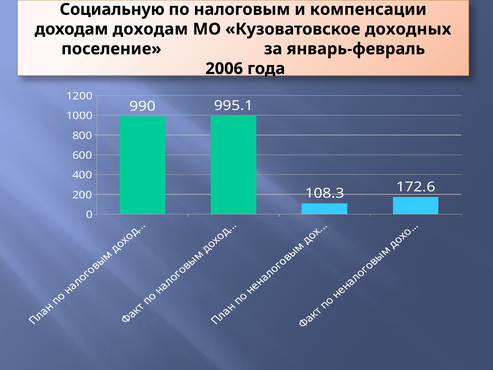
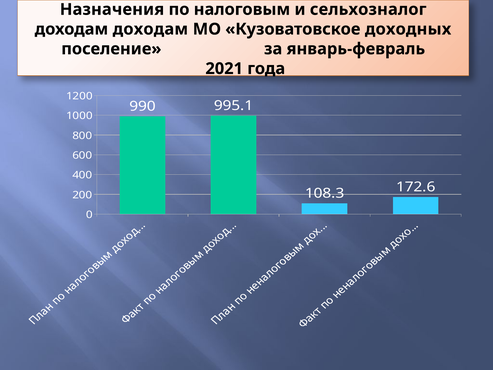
Социальную: Социальную -> Назначения (112, 9)
компенсации: компенсации -> сельхозналог (368, 9)
2006: 2006 -> 2021 (224, 69)
